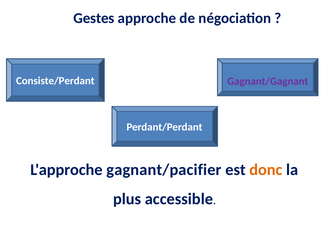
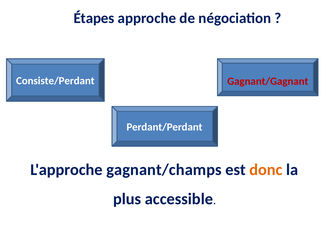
Gestes: Gestes -> Étapes (94, 18)
Gagnant/Gagnant colour: purple -> red (268, 81)
gagnant/pacifier: gagnant/pacifier -> gagnant/champs (164, 170)
